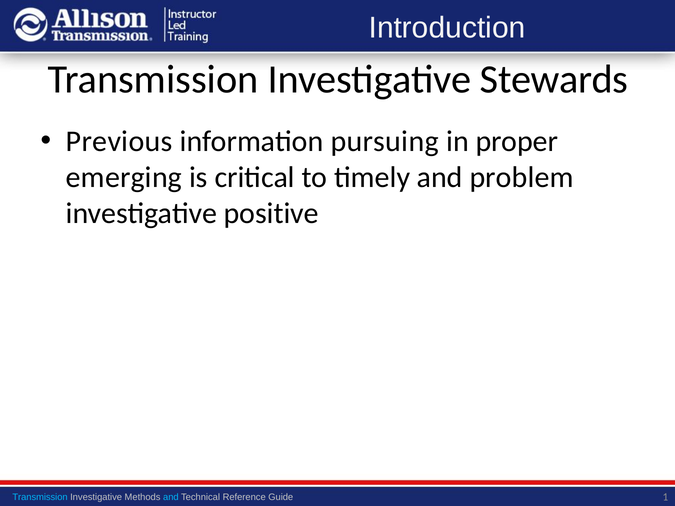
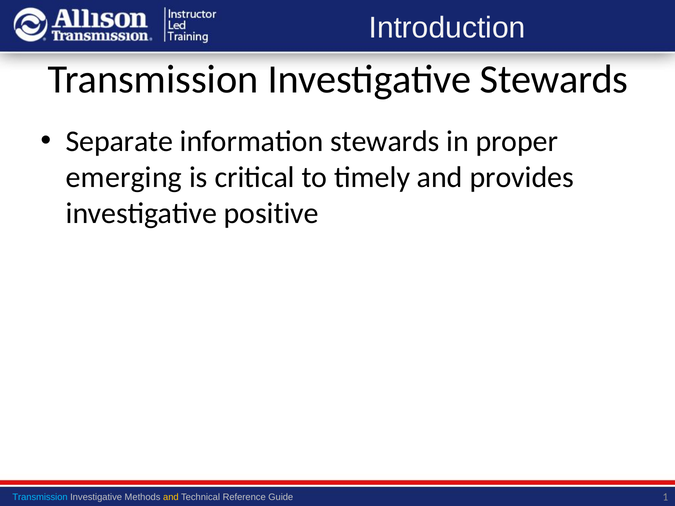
Previous: Previous -> Separate (119, 142)
information pursuing: pursuing -> stewards (385, 142)
problem: problem -> provides (522, 178)
and colour: light blue -> yellow (171, 498)
